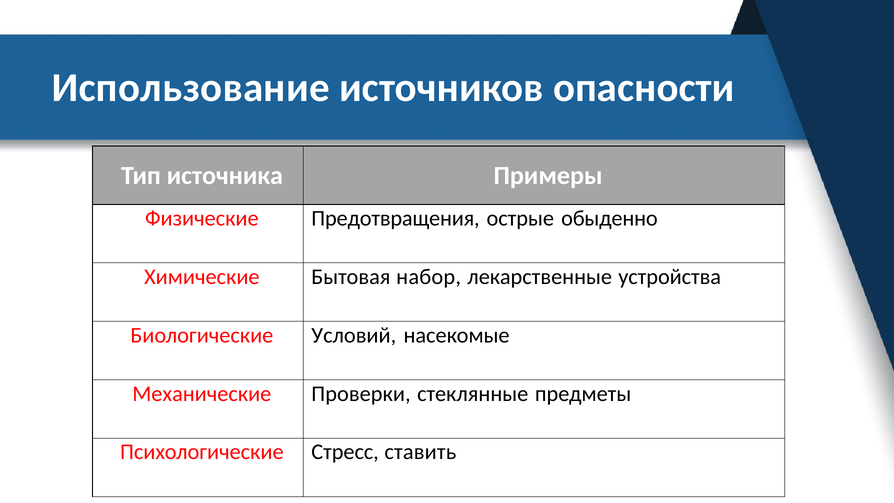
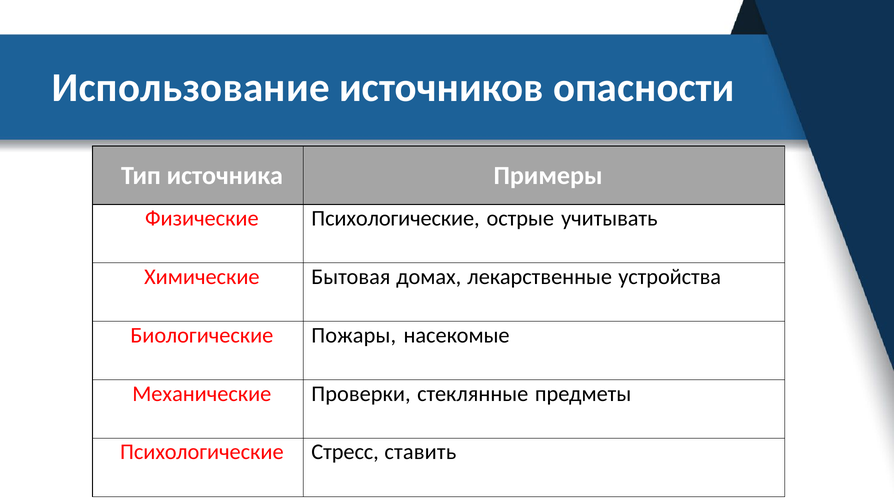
Физические Предотвращения: Предотвращения -> Психологические (395, 218)
обыденно: обыденно -> учитывать (609, 218)
набор: набор -> домах (429, 277)
Условий: Условий -> Пожары (354, 335)
